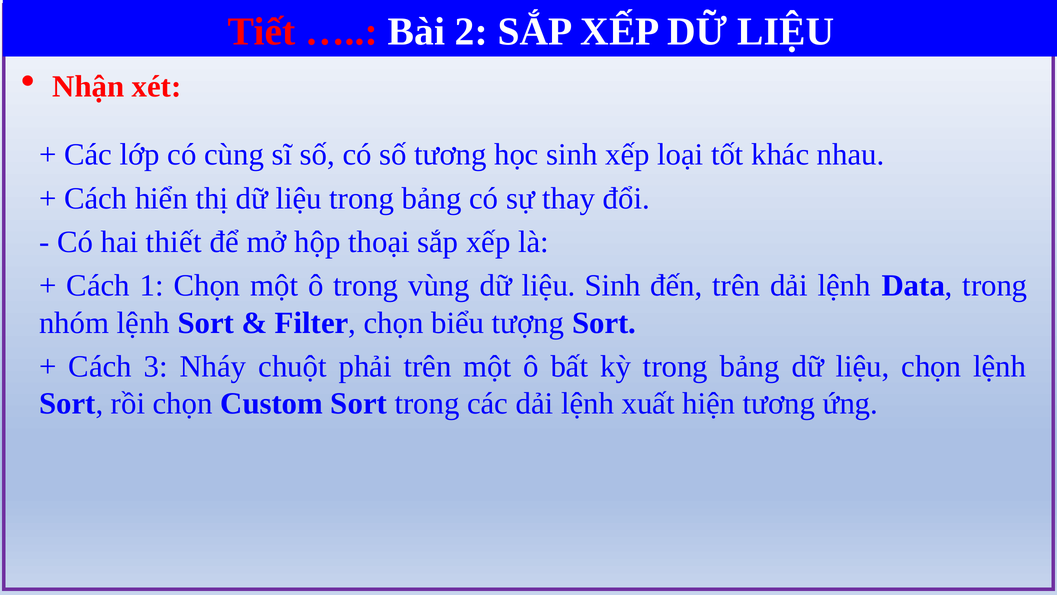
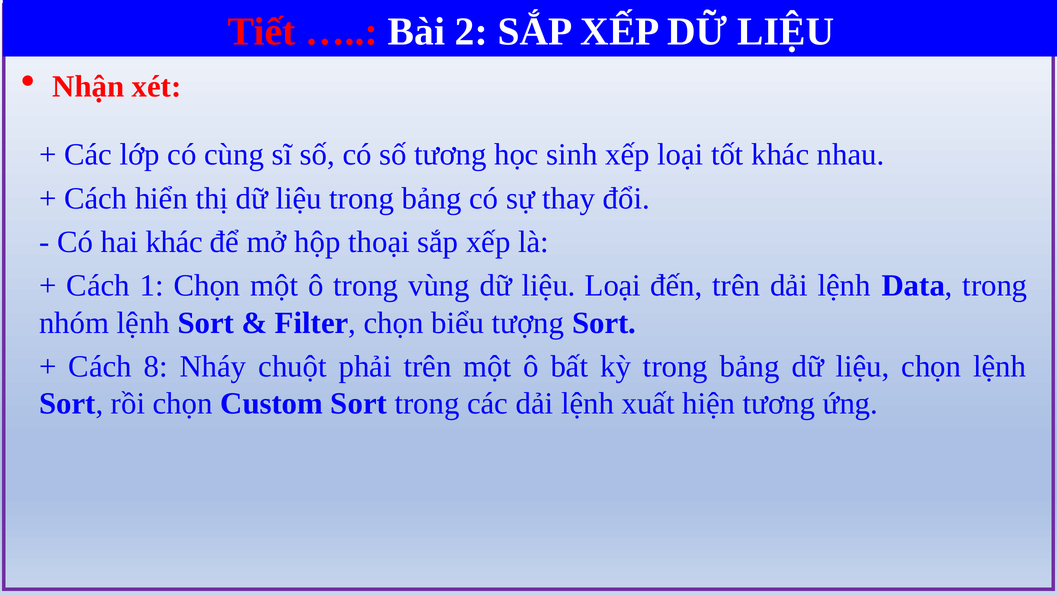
hai thiết: thiết -> khác (174, 242)
liệu Sinh: Sinh -> Loại (613, 286)
3: 3 -> 8 (156, 366)
